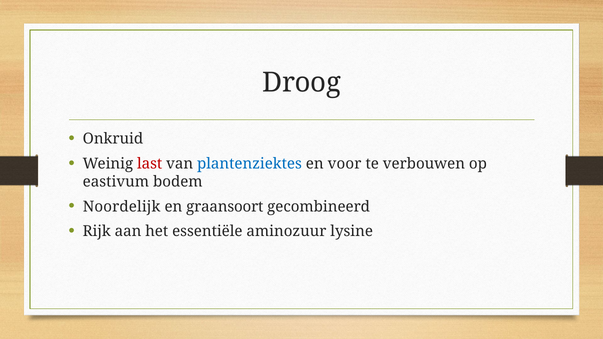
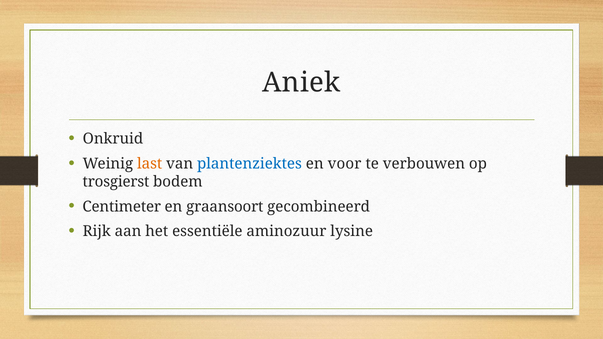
Droog: Droog -> Aniek (301, 83)
last colour: red -> orange (150, 164)
eastivum: eastivum -> trosgierst (116, 182)
Noordelijk: Noordelijk -> Centimeter (122, 207)
